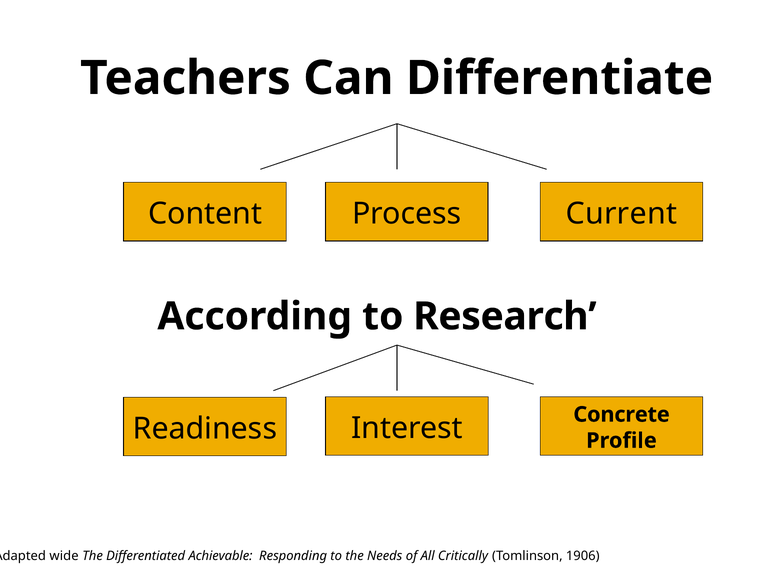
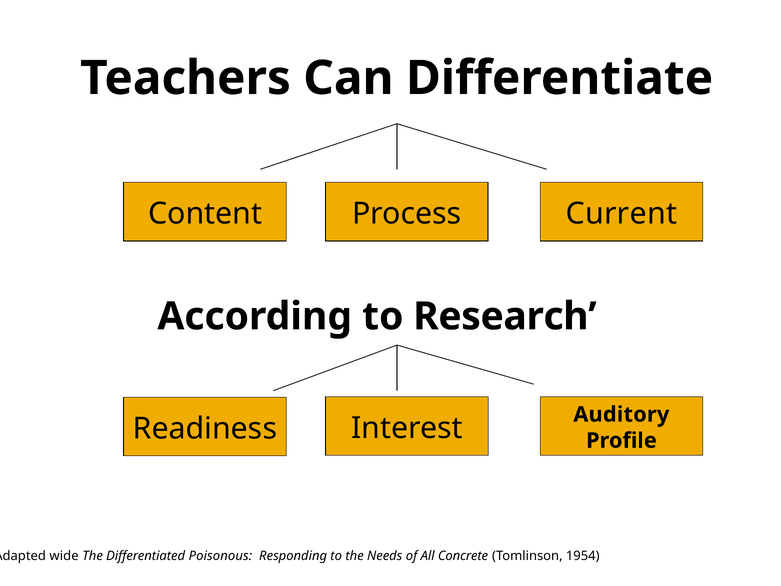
Concrete: Concrete -> Auditory (621, 414)
Achievable: Achievable -> Poisonous (220, 556)
Critically: Critically -> Concrete (463, 556)
1906: 1906 -> 1954 (583, 556)
